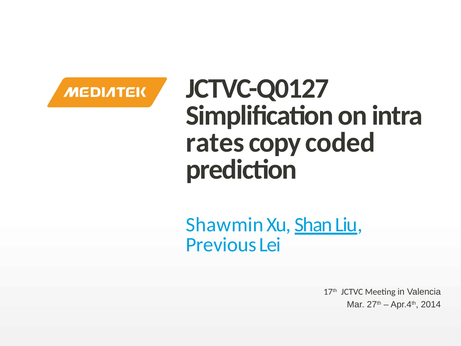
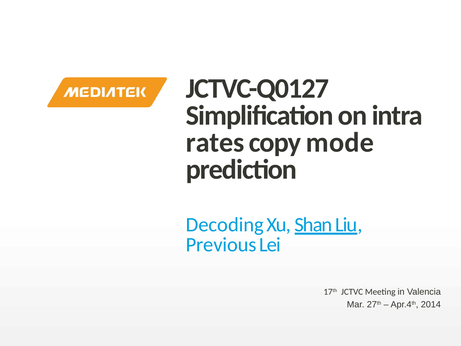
coded: coded -> mode (340, 142)
Shawmin: Shawmin -> Decoding (225, 225)
